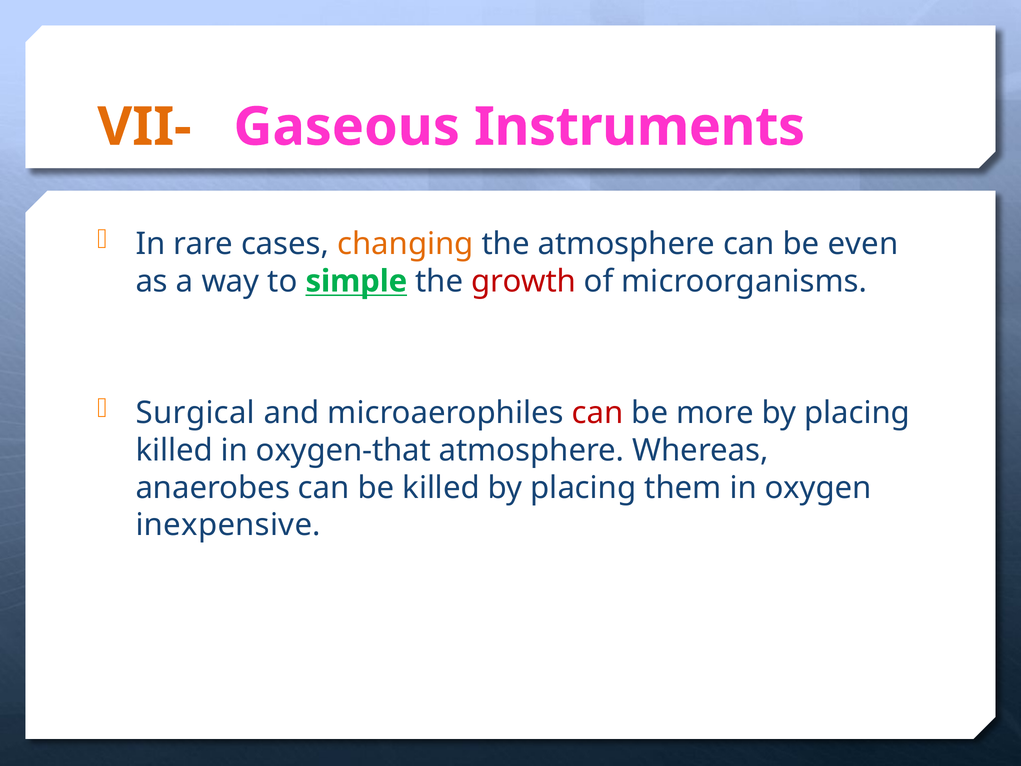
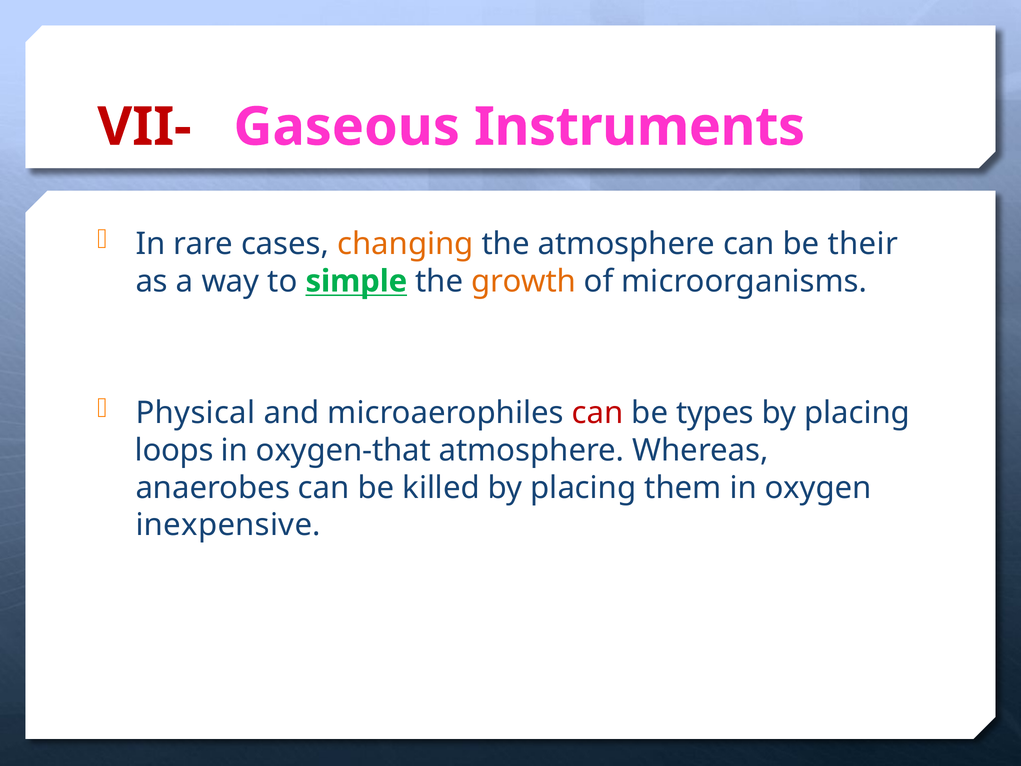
VII- colour: orange -> red (144, 127)
even: even -> their (863, 244)
growth colour: red -> orange (524, 281)
Surgical: Surgical -> Physical (195, 413)
more: more -> types (715, 413)
killed: killed -> loops (174, 450)
